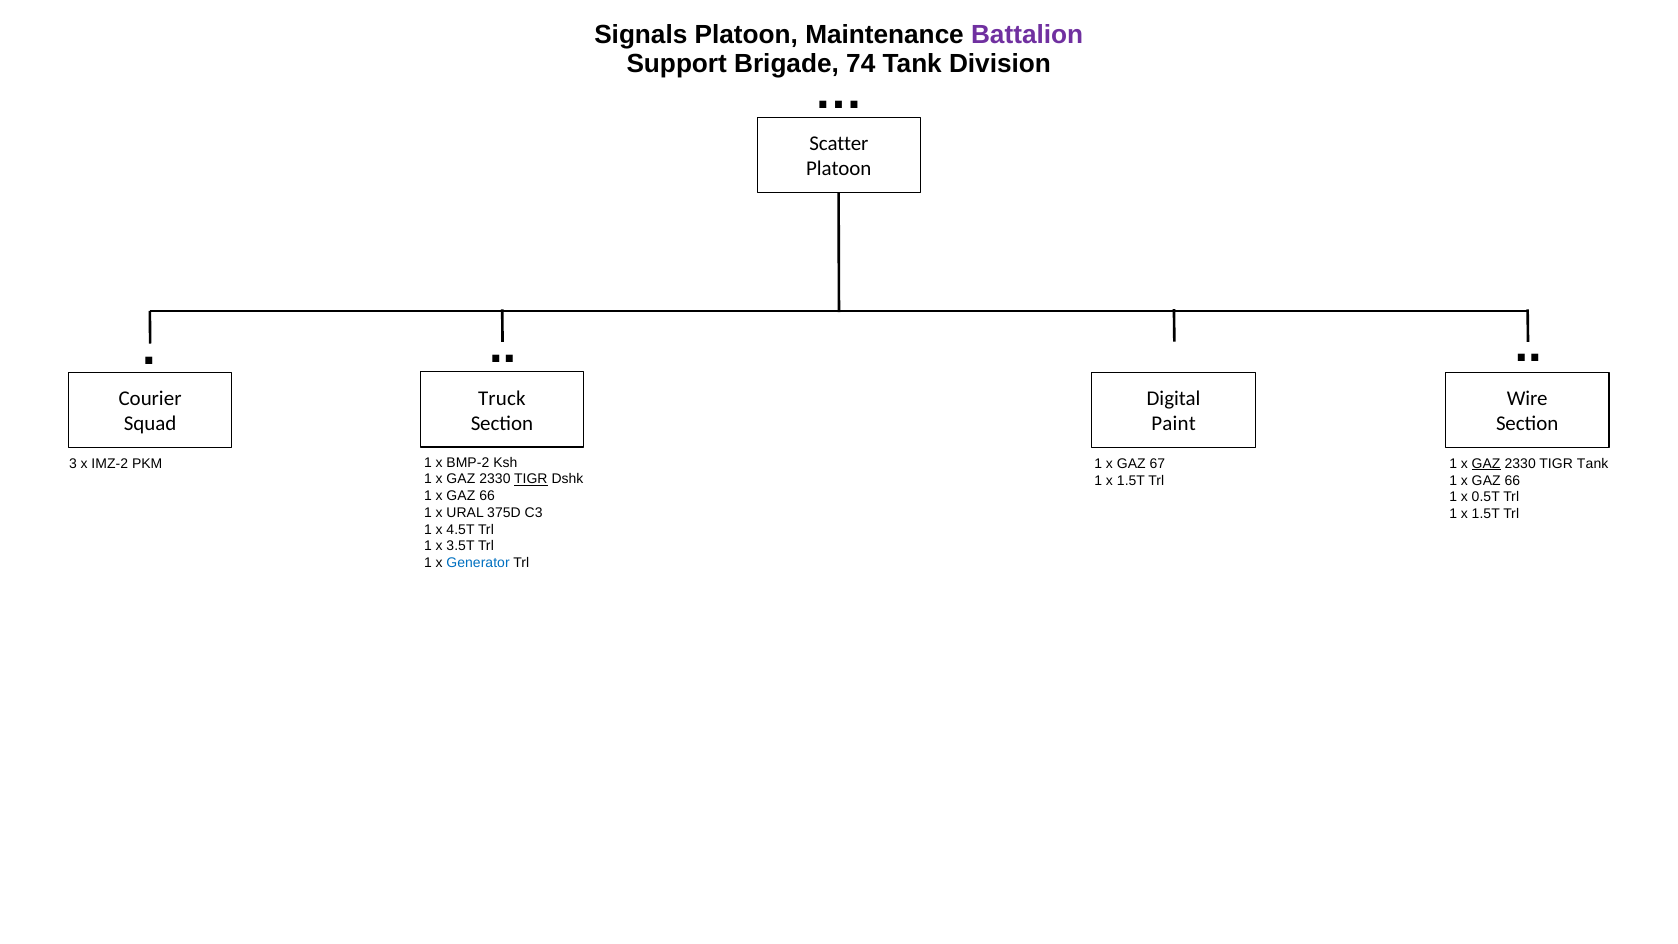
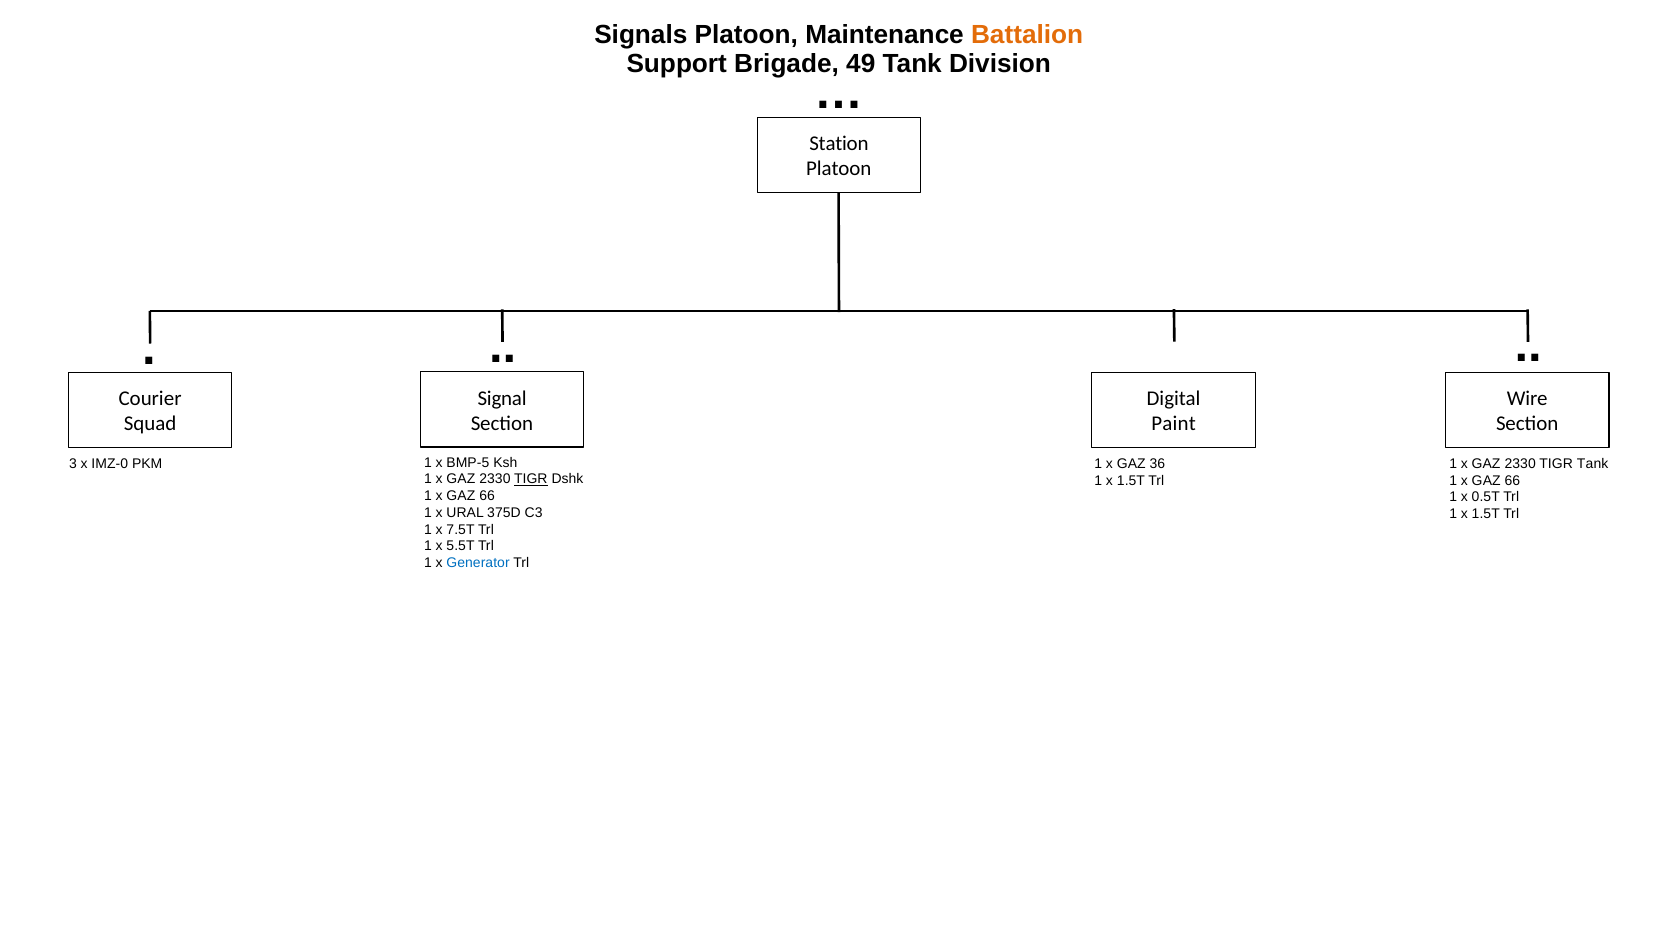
Battalion colour: purple -> orange (1027, 35)
74: 74 -> 49 (861, 64)
Scatter: Scatter -> Station (839, 144)
Truck: Truck -> Signal (502, 398)
BMP-2: BMP-2 -> BMP-5 (468, 463)
IMZ-2: IMZ-2 -> IMZ-0 (110, 464)
67: 67 -> 36 (1157, 464)
GAZ underline: present -> none (1486, 464)
4.5T: 4.5T -> 7.5T (460, 530)
3.5T: 3.5T -> 5.5T (460, 546)
